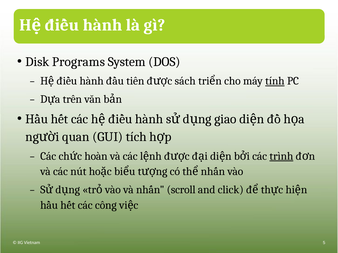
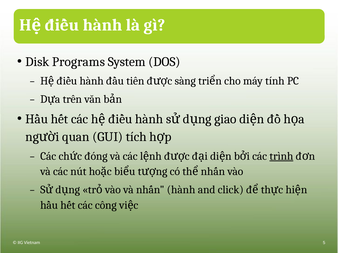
sách: sách -> sàng (185, 81)
tính underline: present -> none (275, 81)
hoàn: hoàn -> đóng (96, 156)
scroll: scroll -> hành (181, 190)
